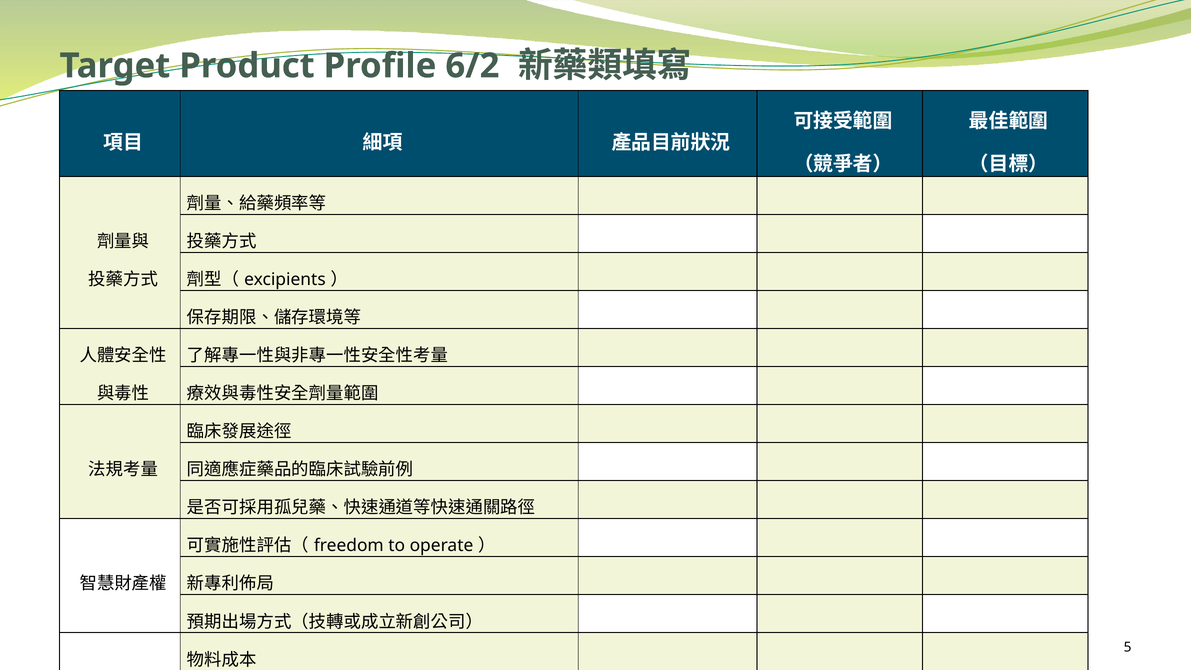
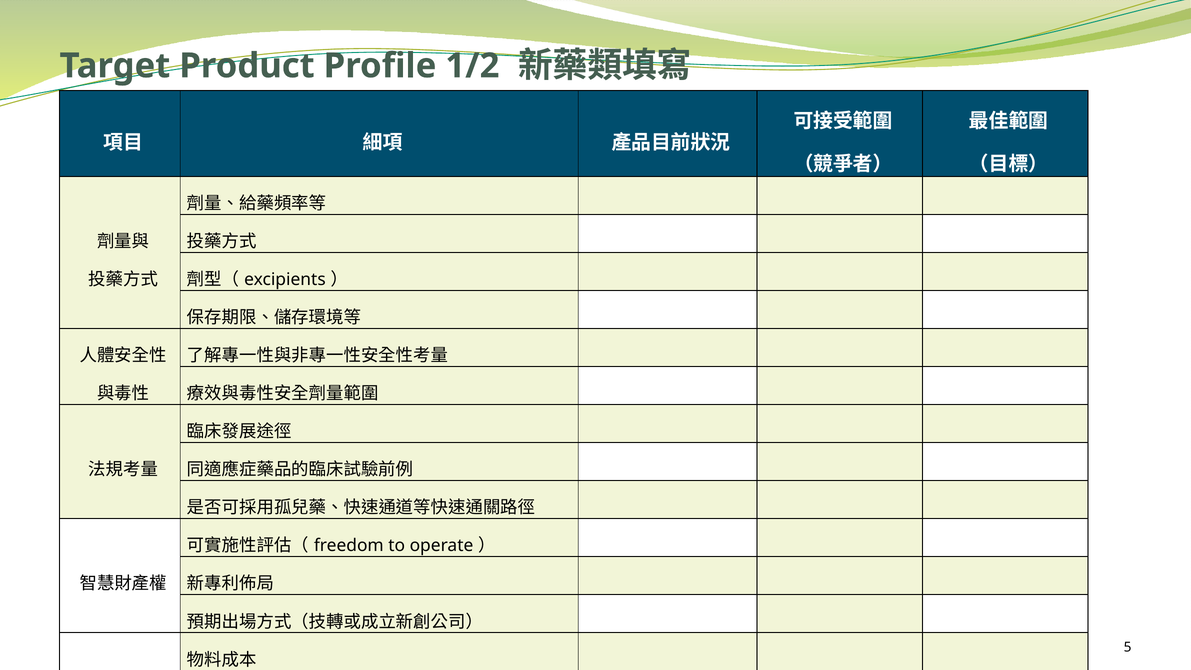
6/2: 6/2 -> 1/2 (472, 66)
